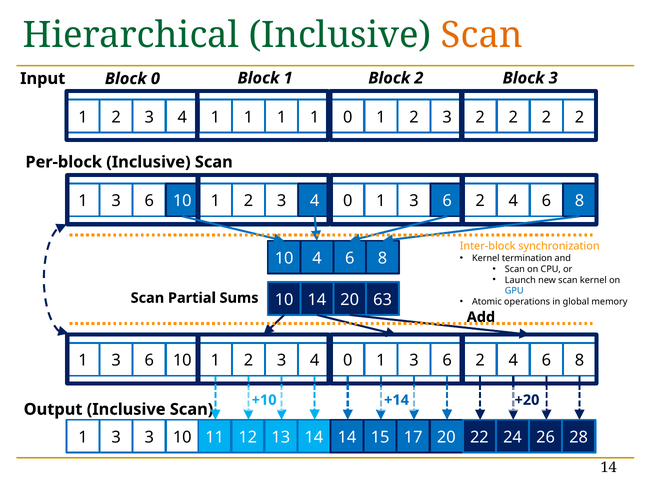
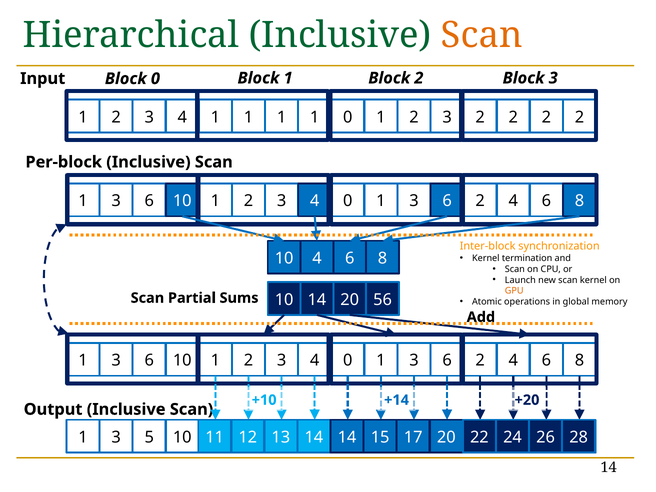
GPU colour: blue -> orange (514, 291)
63: 63 -> 56 (383, 300)
3 3: 3 -> 5 (149, 437)
